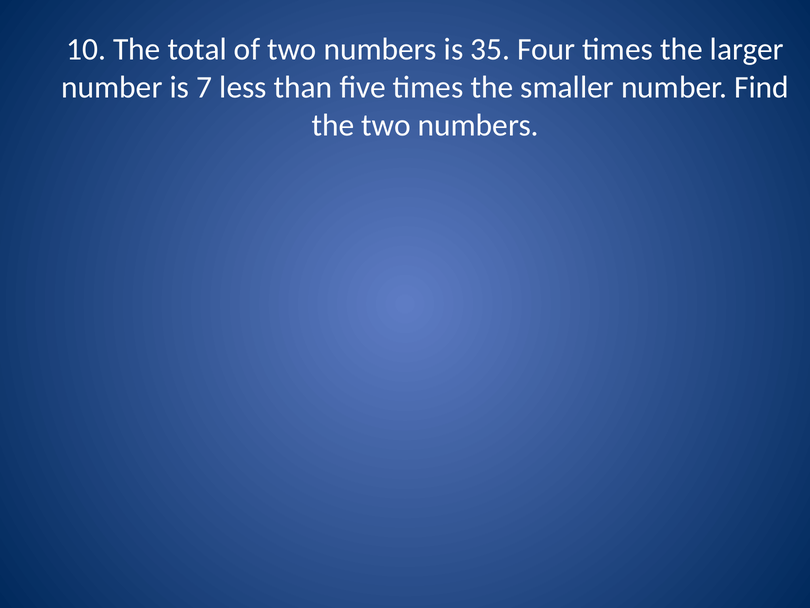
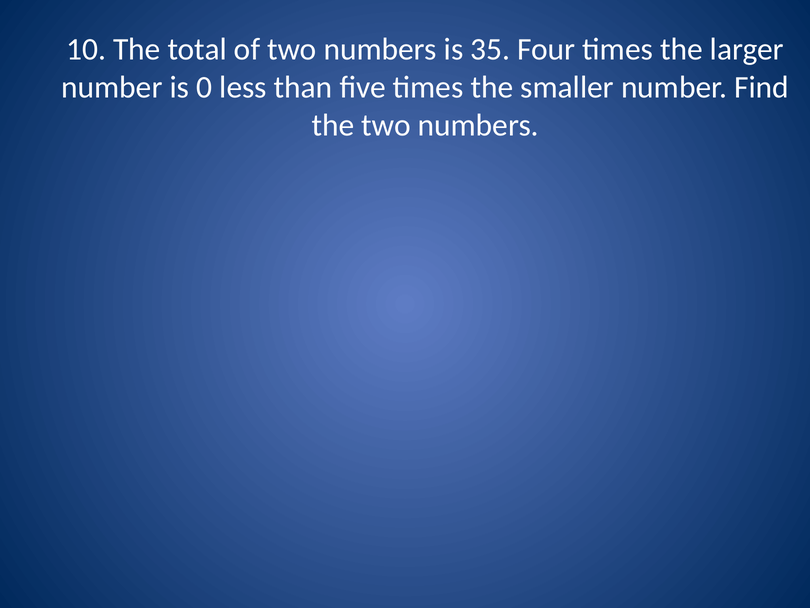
7: 7 -> 0 (204, 87)
